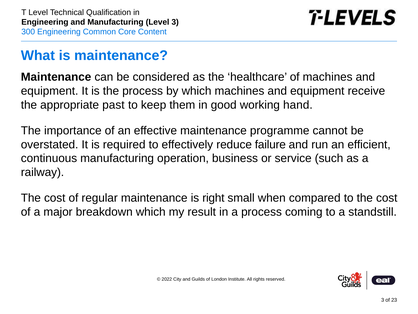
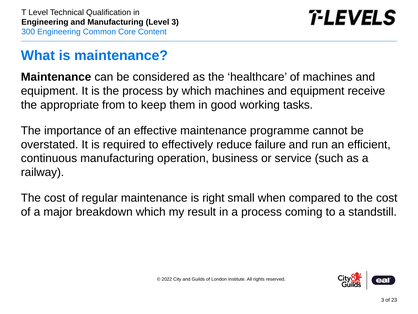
past: past -> from (114, 105)
hand: hand -> tasks (298, 105)
